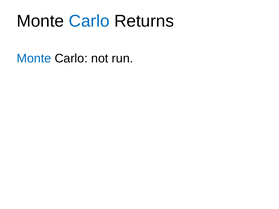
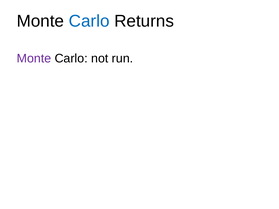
Monte colour: blue -> purple (34, 59)
